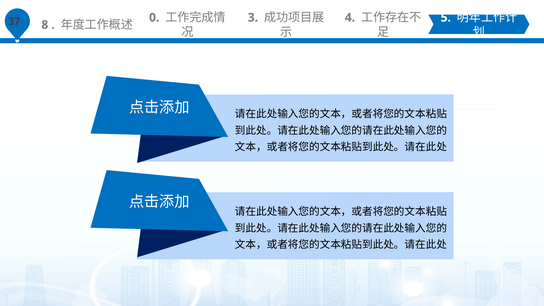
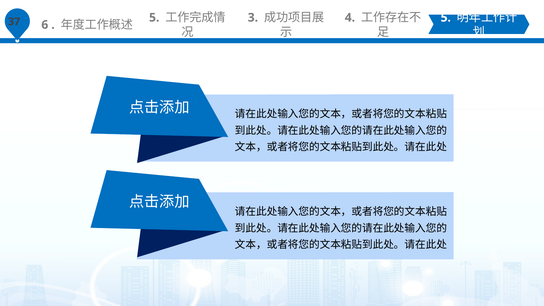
8: 8 -> 6 (45, 25)
0: 0 -> 5 (154, 18)
